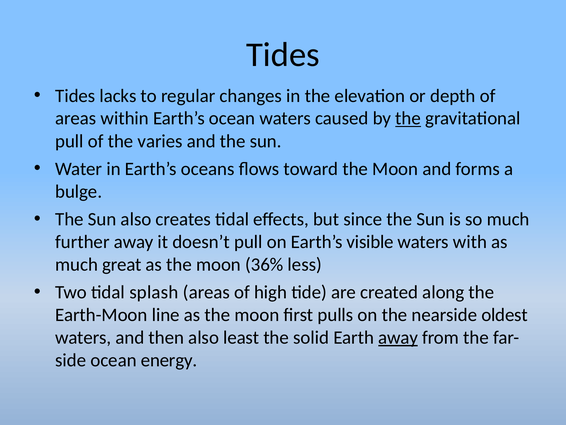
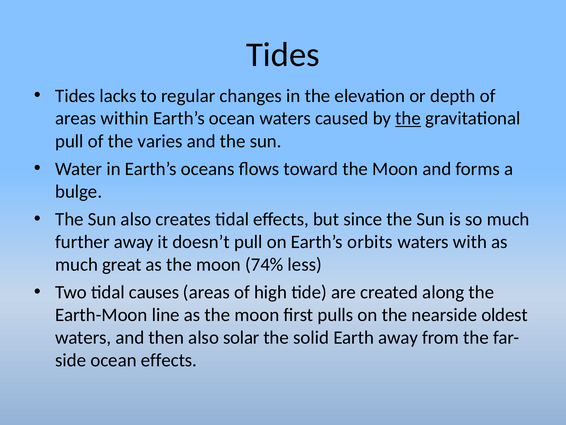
visible: visible -> orbits (370, 242)
36%: 36% -> 74% (264, 264)
splash: splash -> causes (154, 292)
least: least -> solar (241, 337)
away underline: present -> none (398, 337)
ocean energy: energy -> effects (169, 360)
